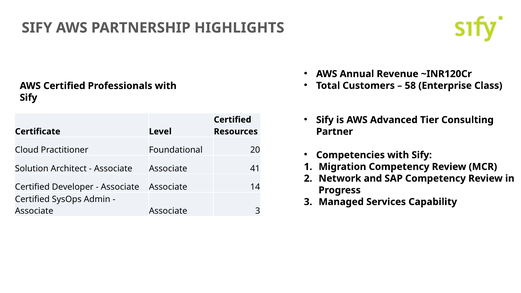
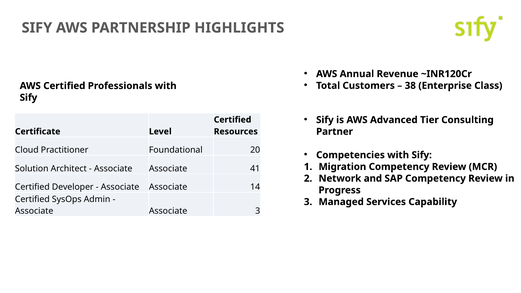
58: 58 -> 38 (410, 86)
